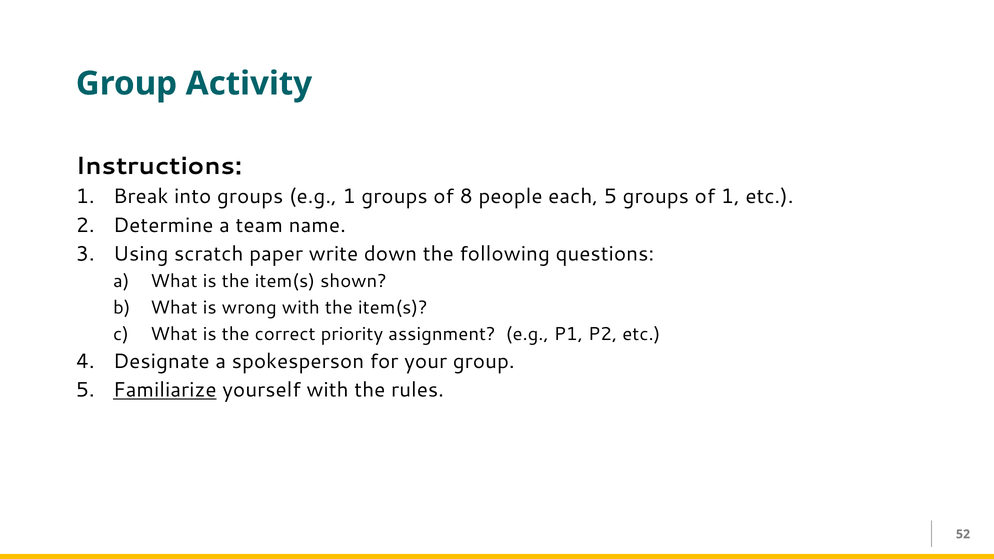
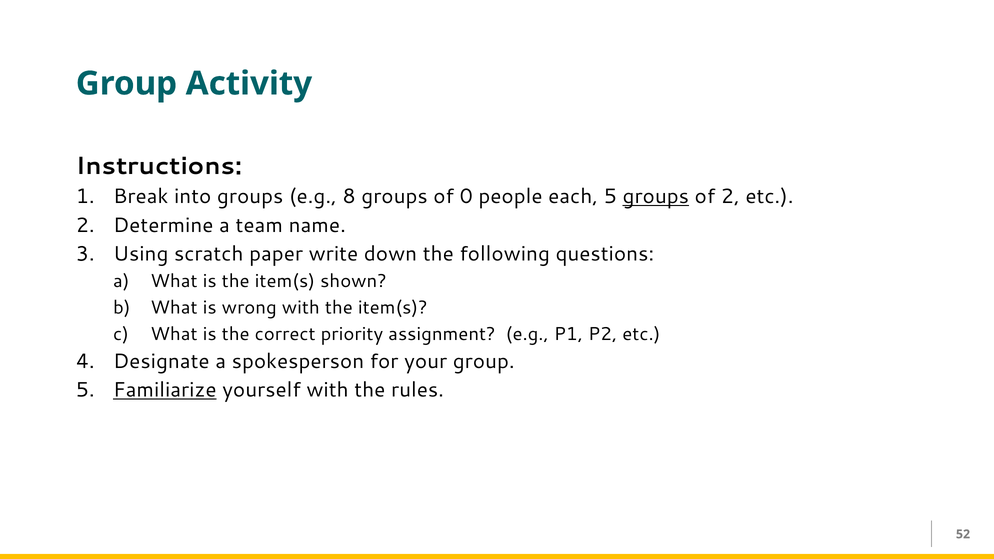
e.g 1: 1 -> 8 (349, 197)
8: 8 -> 0 (466, 197)
groups underline: none -> present (656, 197)
of 1: 1 -> 2 (730, 197)
